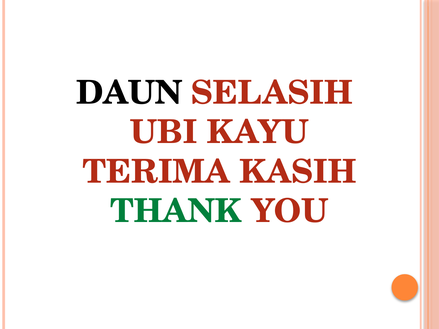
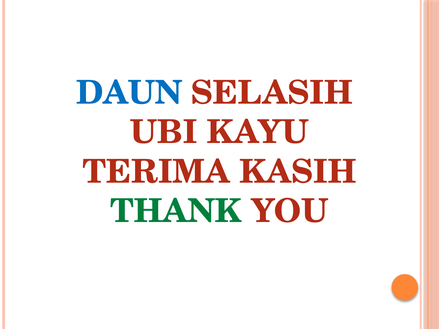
DAUN colour: black -> blue (129, 93)
